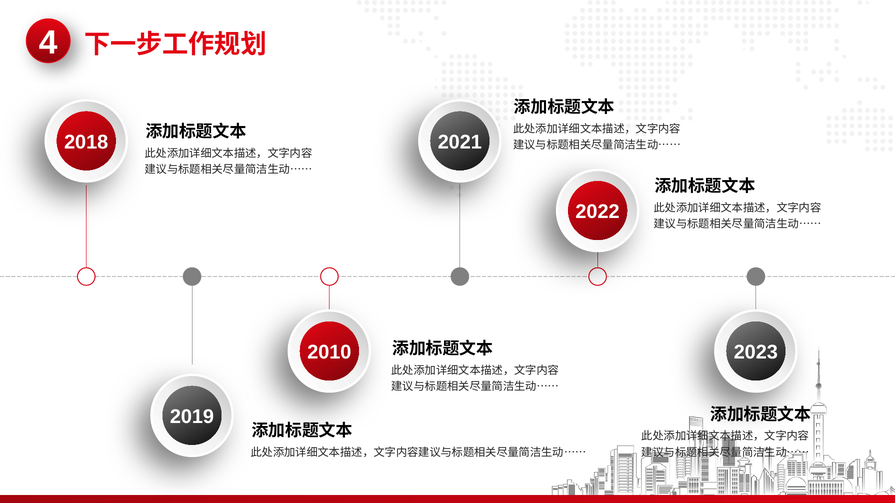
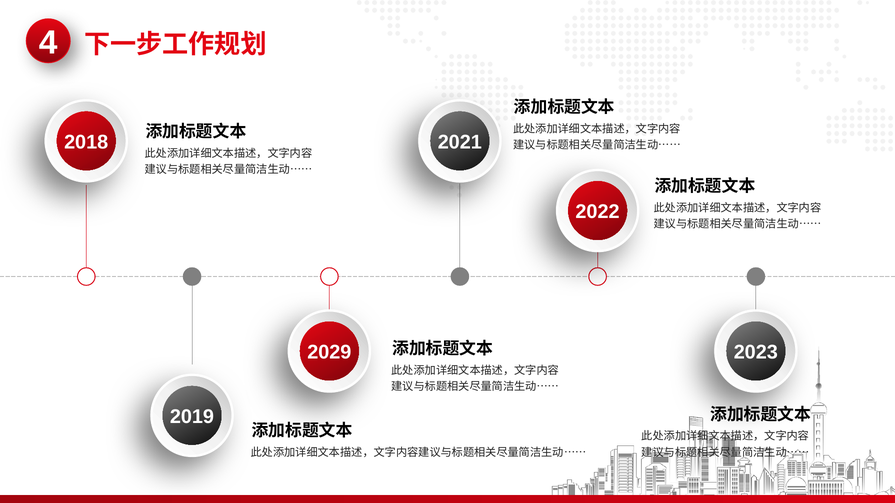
2010: 2010 -> 2029 (329, 353)
